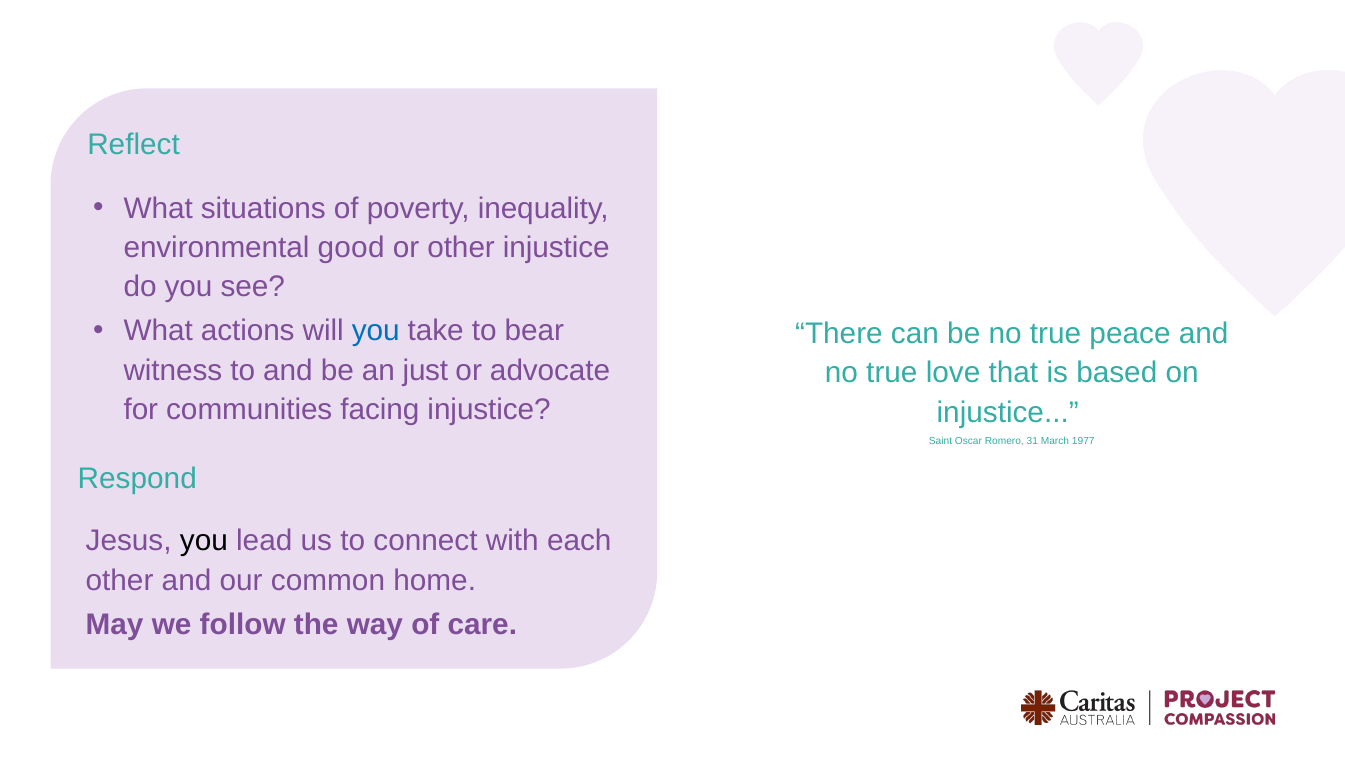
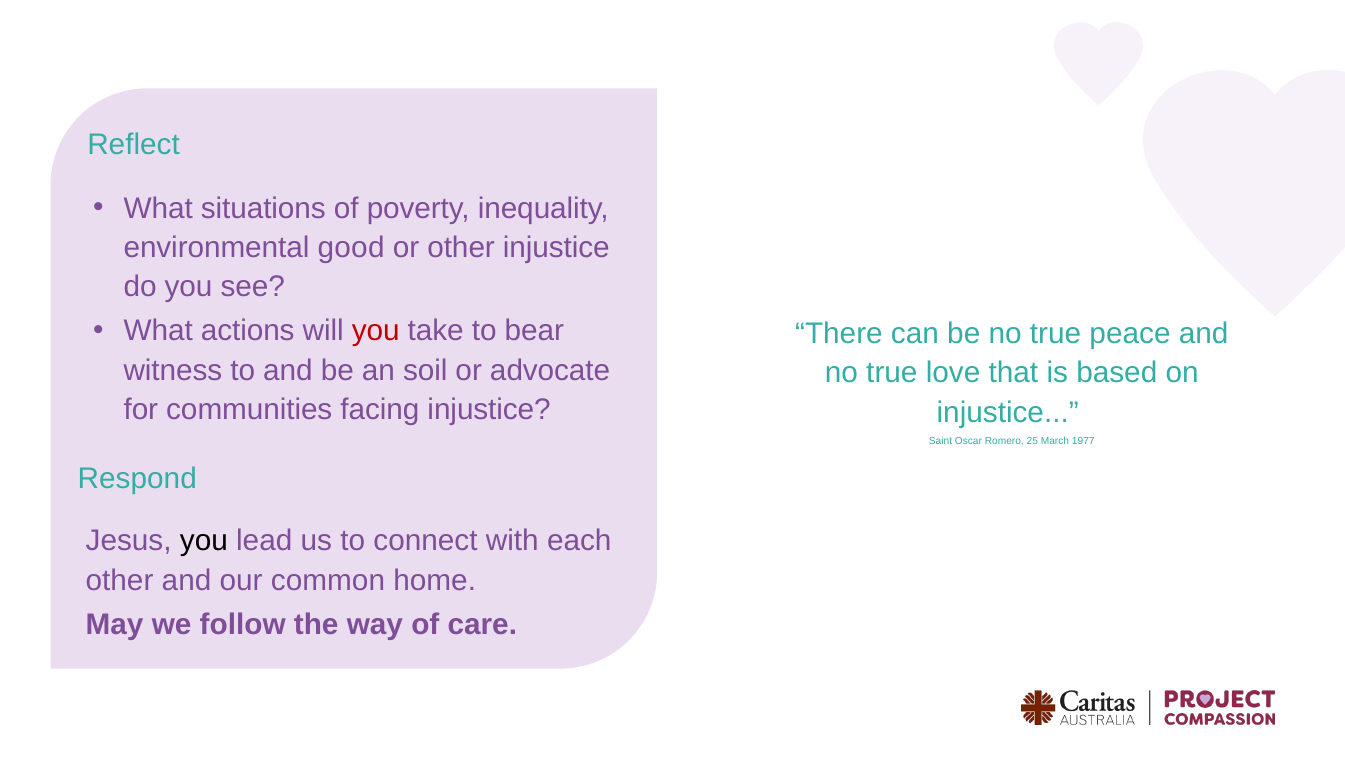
you colour: blue -> red (376, 331)
just: just -> soil (425, 370)
31: 31 -> 25 (1032, 441)
